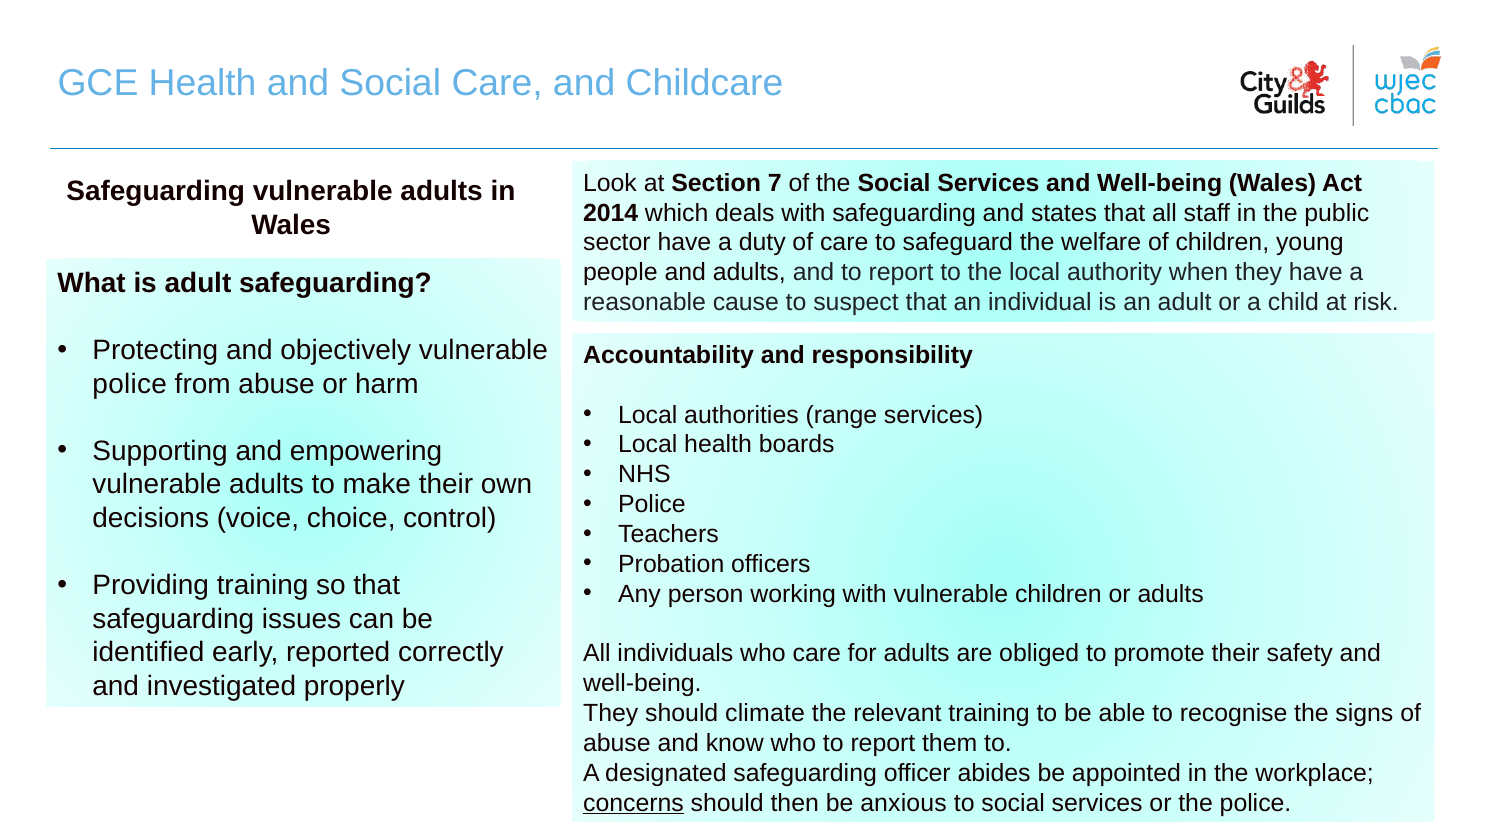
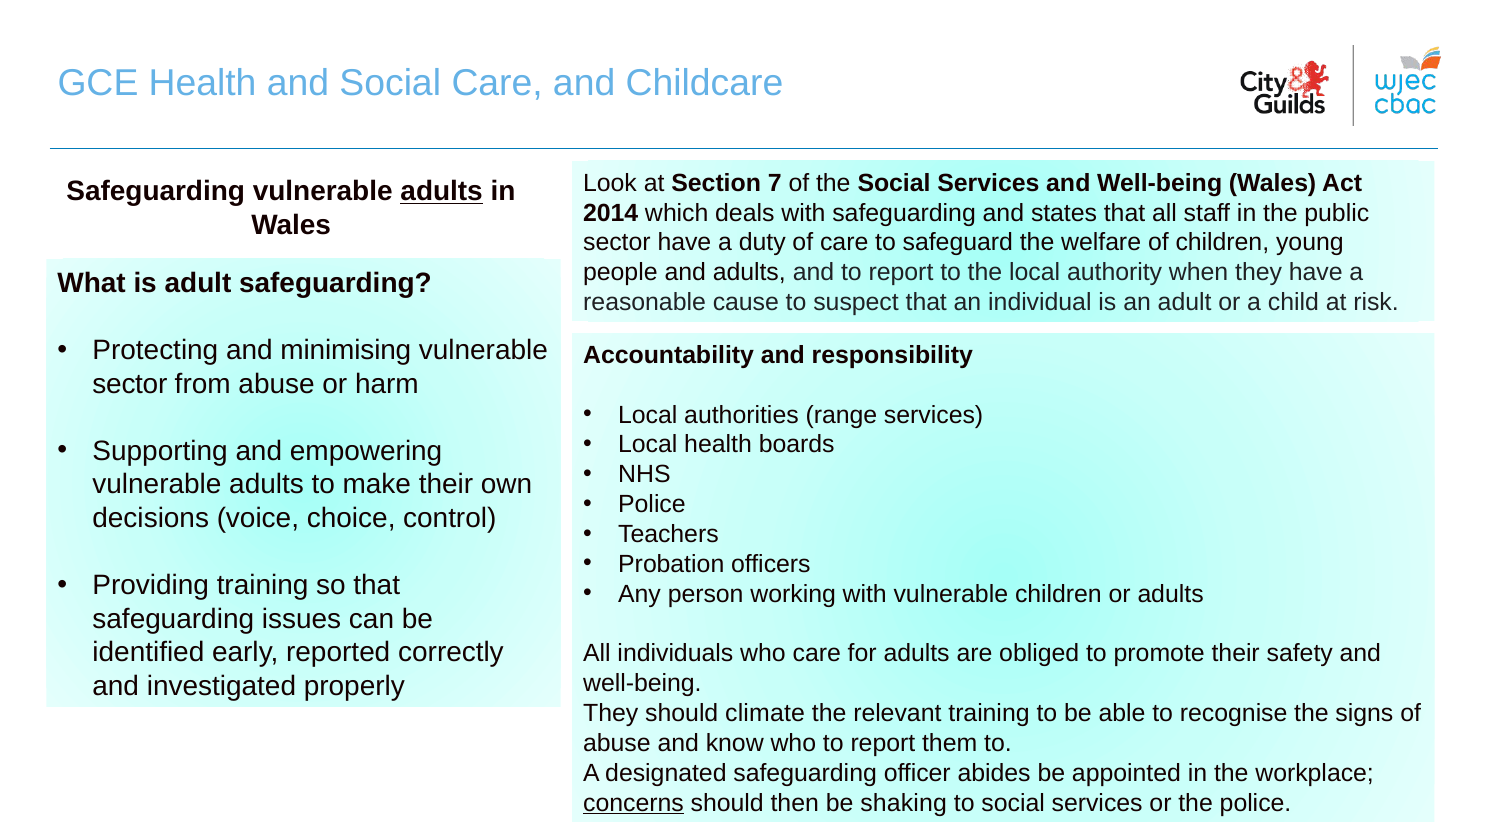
adults underline: none -> present (442, 191)
objectively: objectively -> minimising (346, 350)
police: police -> sector (130, 384)
anxious: anxious -> shaking (904, 803)
